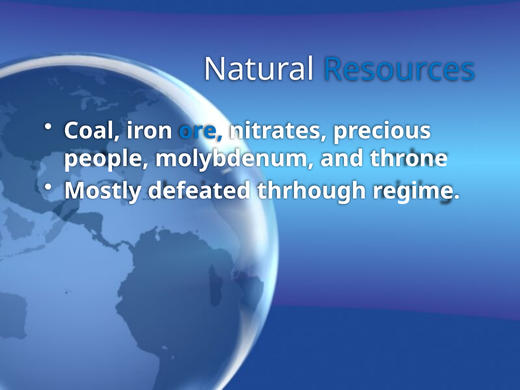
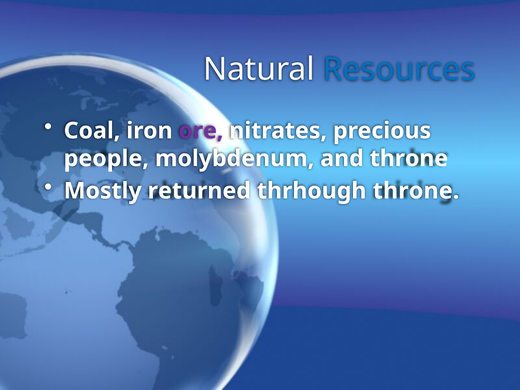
ore colour: blue -> purple (201, 131)
defeated: defeated -> returned (199, 191)
thrhough regime: regime -> throne (416, 191)
